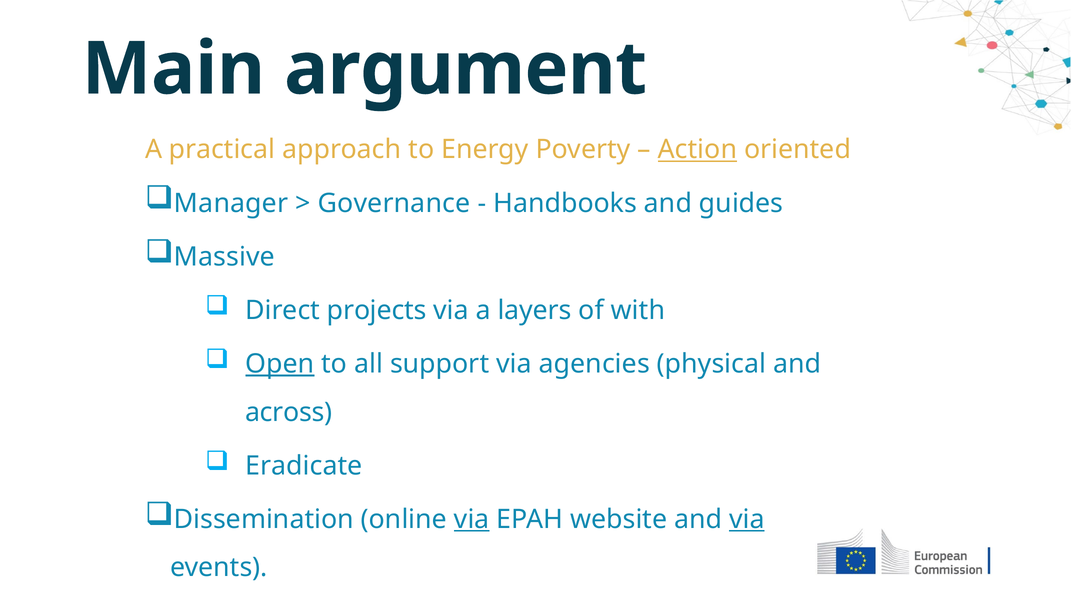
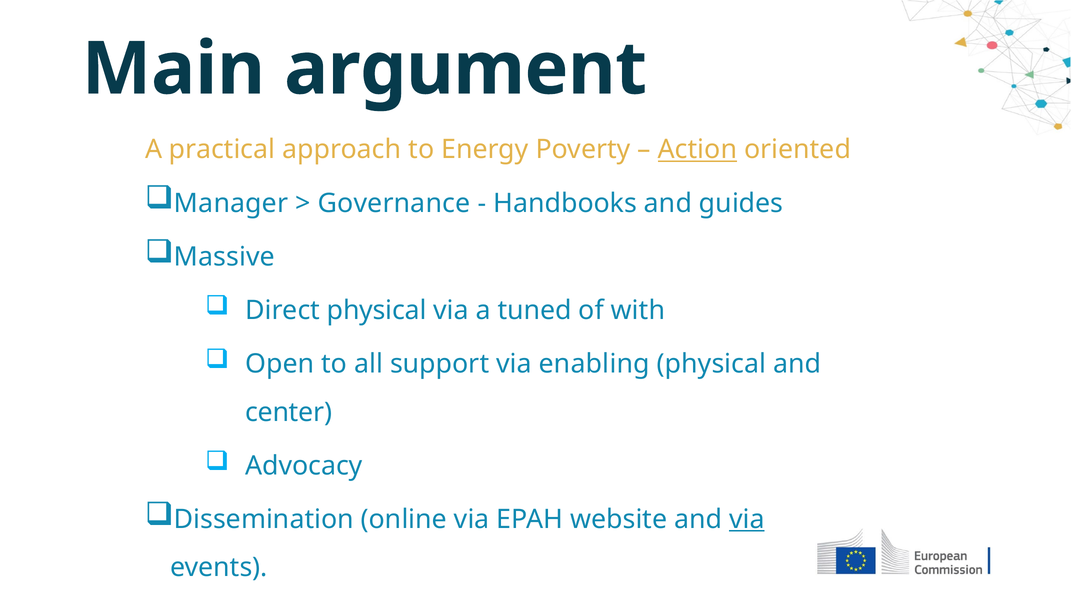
Direct projects: projects -> physical (377, 310)
layers: layers -> tuned (535, 310)
Open underline: present -> none (280, 364)
agencies: agencies -> enabling (594, 364)
across: across -> center (289, 412)
Eradicate: Eradicate -> Advocacy (304, 465)
via underline: present -> none (472, 519)
